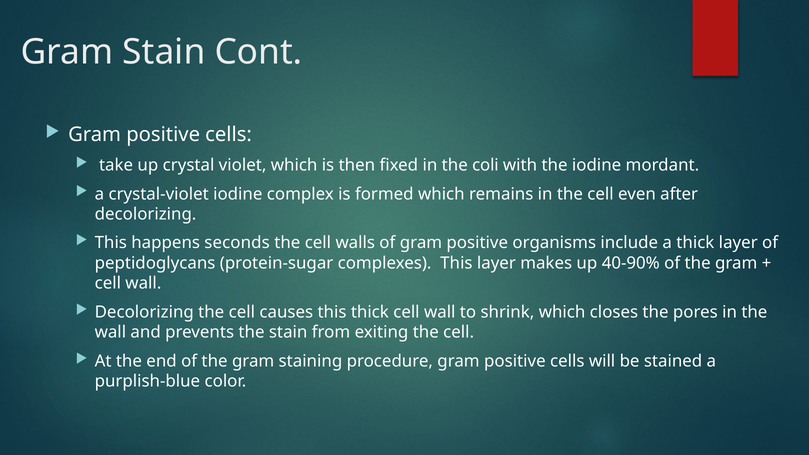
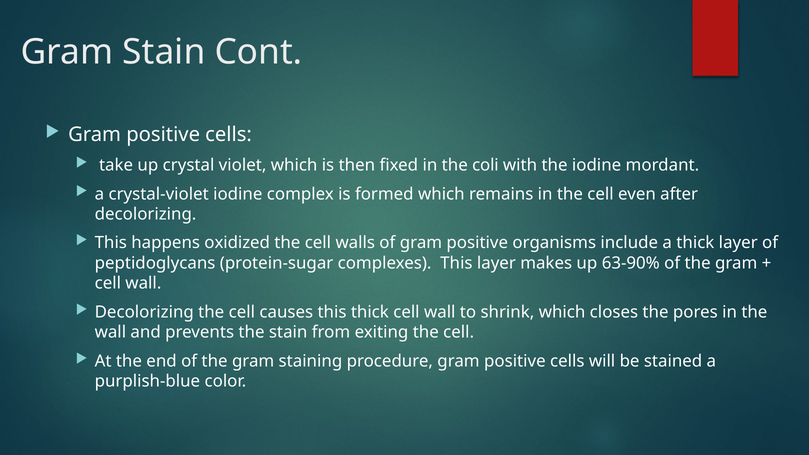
seconds: seconds -> oxidized (237, 243)
40-90%: 40-90% -> 63-90% (631, 263)
